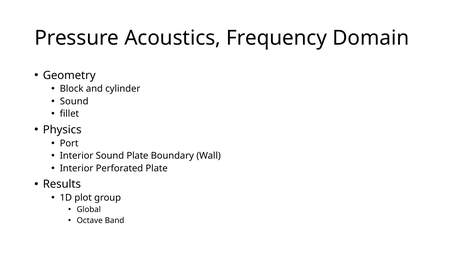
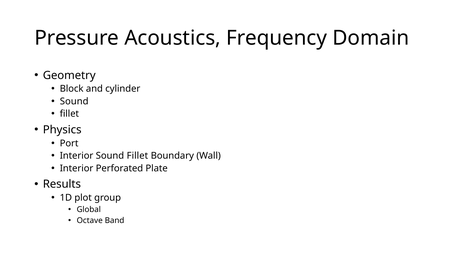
Sound Plate: Plate -> Fillet (137, 156)
